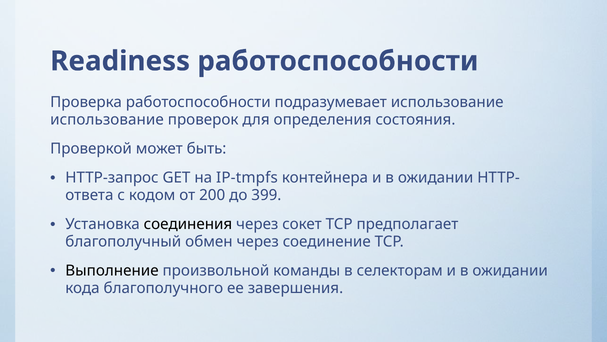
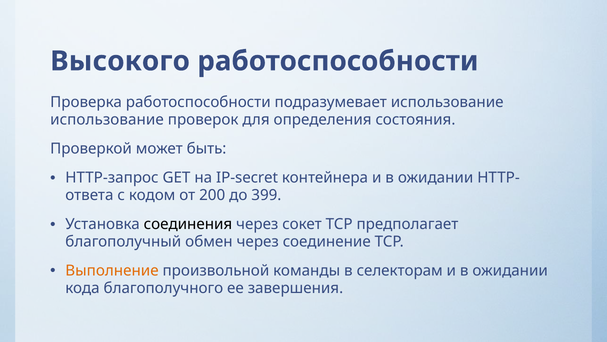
Readiness: Readiness -> Высокого (120, 61)
IP-tmpfs: IP-tmpfs -> IP-secret (247, 178)
Выполнение colour: black -> orange (112, 270)
